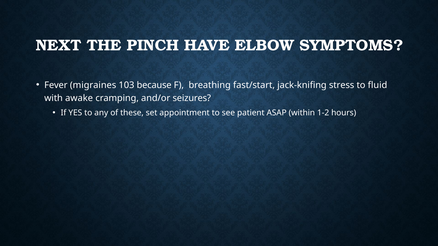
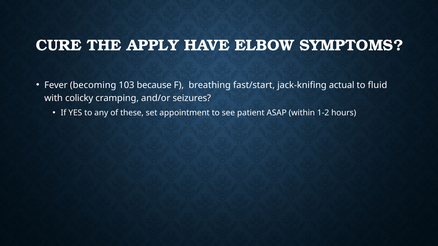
NEXT: NEXT -> CURE (59, 46)
PINCH: PINCH -> APPLY (153, 46)
migraines: migraines -> becoming (93, 85)
stress: stress -> actual (342, 85)
awake: awake -> colicky (79, 98)
